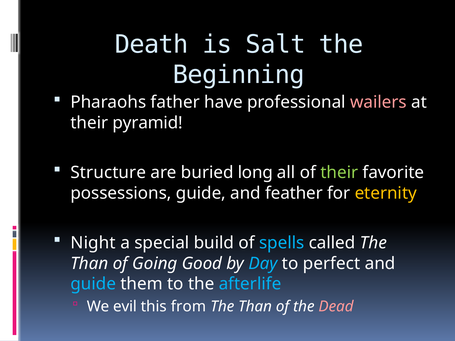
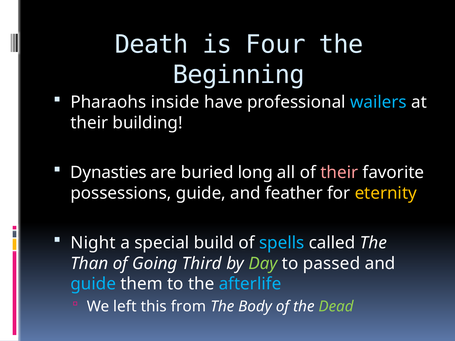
Salt: Salt -> Four (276, 45)
father: father -> inside (175, 102)
wailers colour: pink -> light blue (378, 102)
pyramid: pyramid -> building (148, 123)
Structure: Structure -> Dynasties (108, 173)
their colour: light green -> pink (339, 173)
Good: Good -> Third (202, 264)
Day colour: light blue -> light green (263, 264)
perfect: perfect -> passed (332, 264)
evil: evil -> left (125, 307)
Than: Than -> Body (255, 307)
Dead colour: pink -> light green (336, 307)
